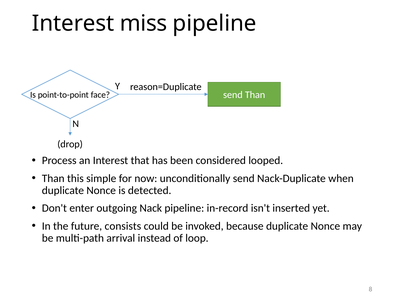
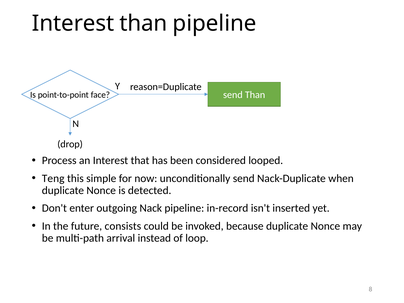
Interest miss: miss -> than (144, 24)
Than: Than -> Teng (53, 178)
